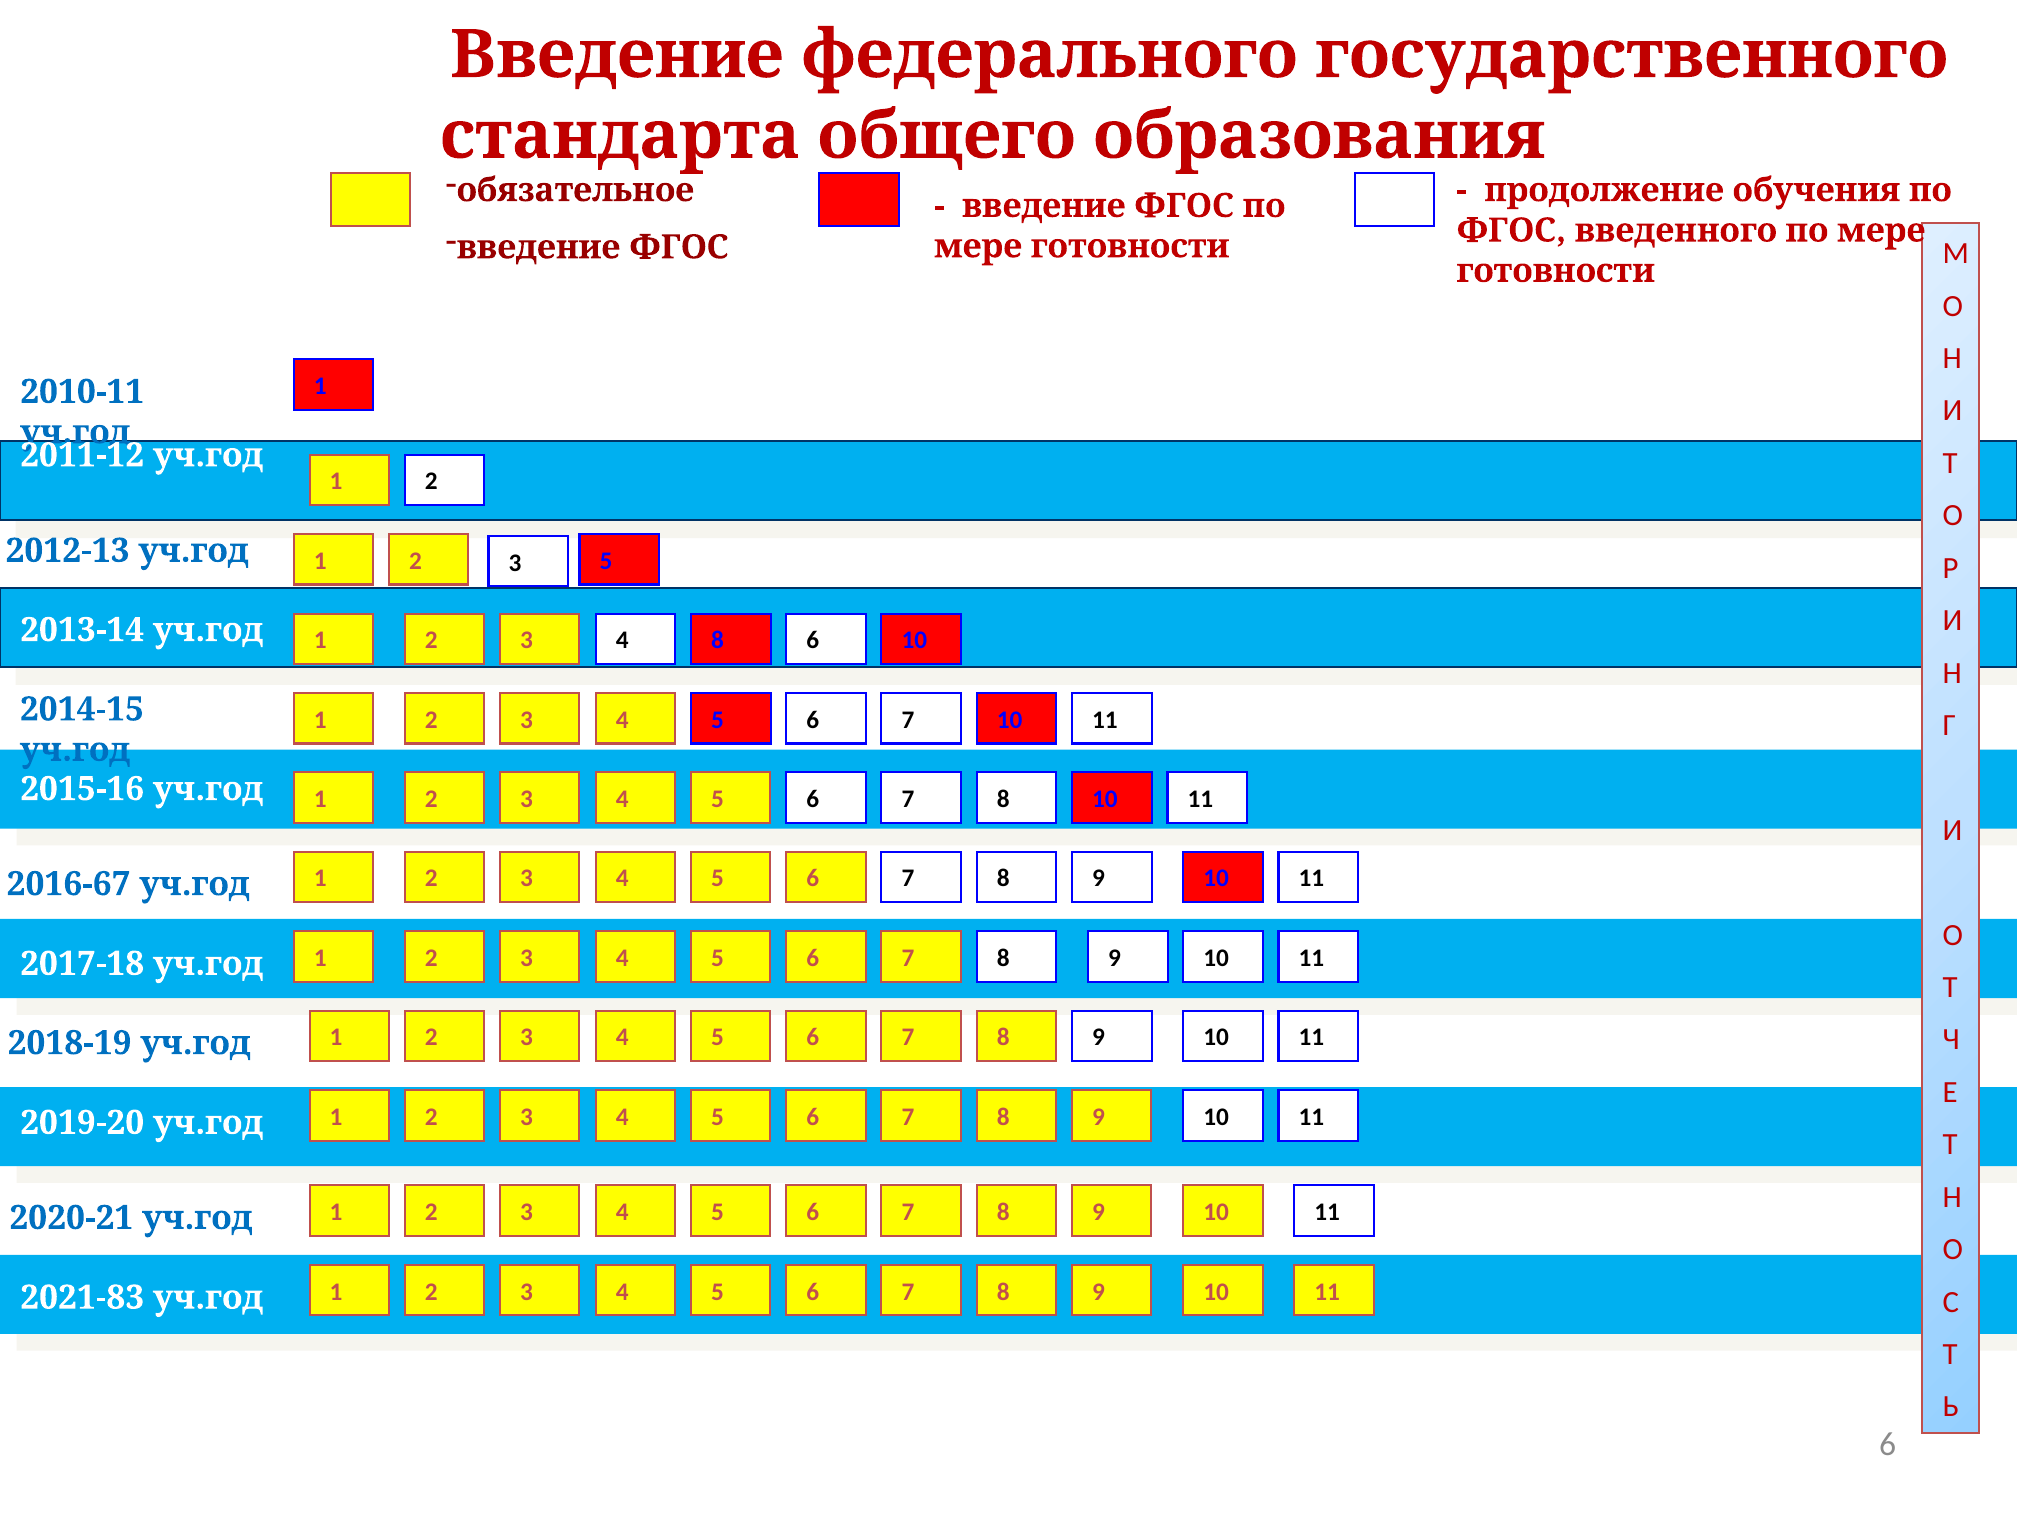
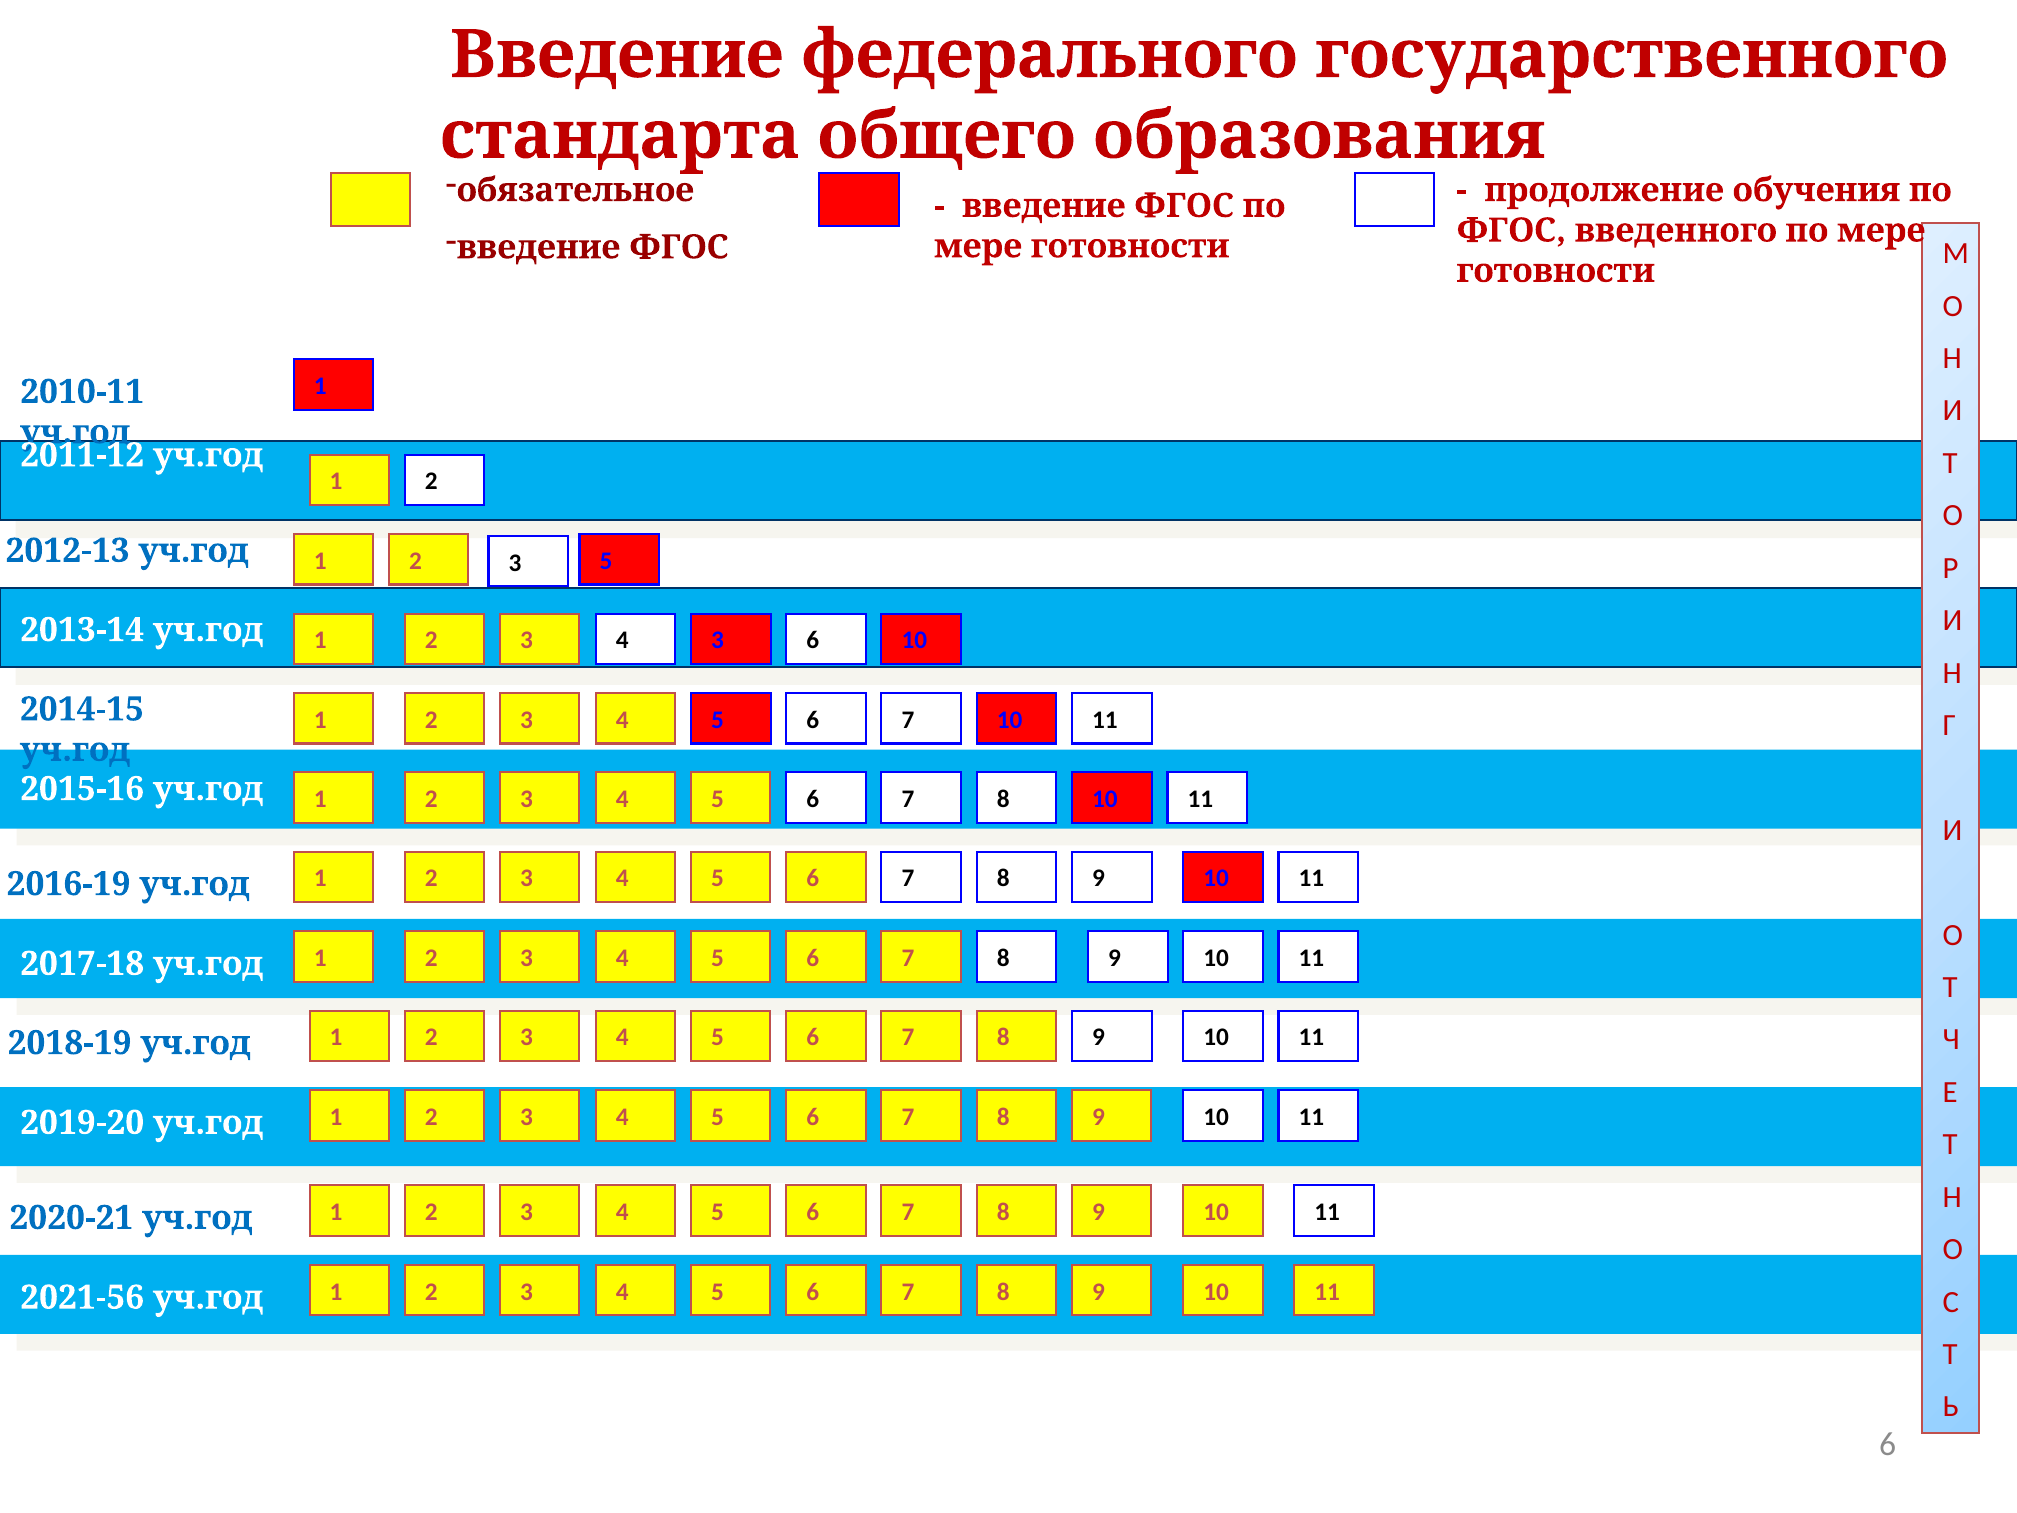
4 8: 8 -> 3 (717, 640)
2016-67: 2016-67 -> 2016-19 (69, 884)
2021-83: 2021-83 -> 2021-56 (82, 1297)
